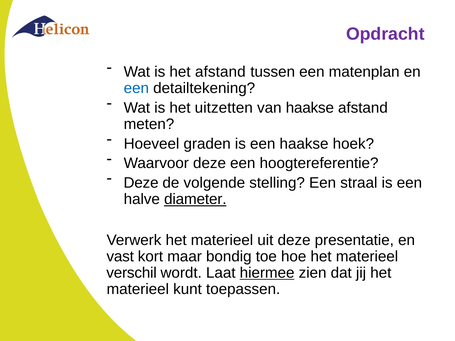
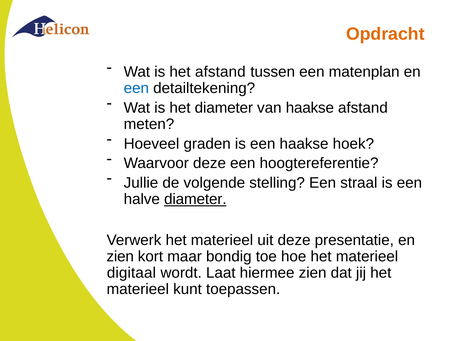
Opdracht colour: purple -> orange (385, 34)
het uitzetten: uitzetten -> diameter (224, 108)
Deze: Deze -> Jullie (141, 183)
vast: vast -> zien (120, 257)
verschil: verschil -> digitaal (131, 273)
hiermee underline: present -> none (267, 273)
